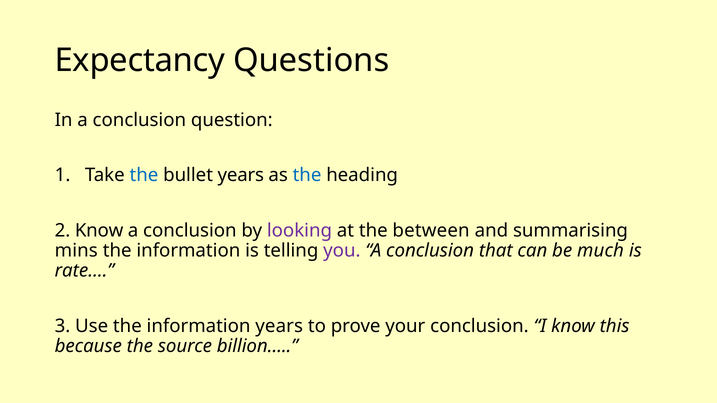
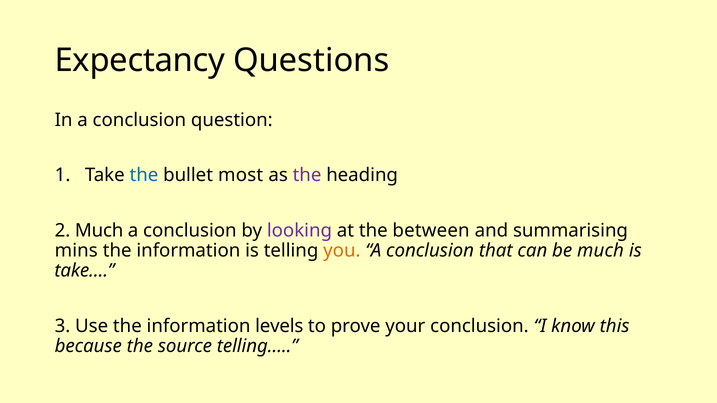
bullet years: years -> most (241, 175)
the colour: blue -> purple (307, 175)
2 Know: Know -> Much (99, 231)
you colour: purple -> orange (342, 251)
rate…: rate… -> take… (84, 271)
information years: years -> levels (279, 326)
billion…: billion… -> telling… (257, 346)
